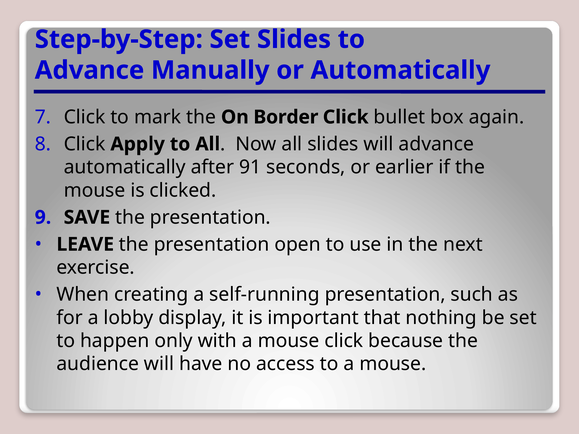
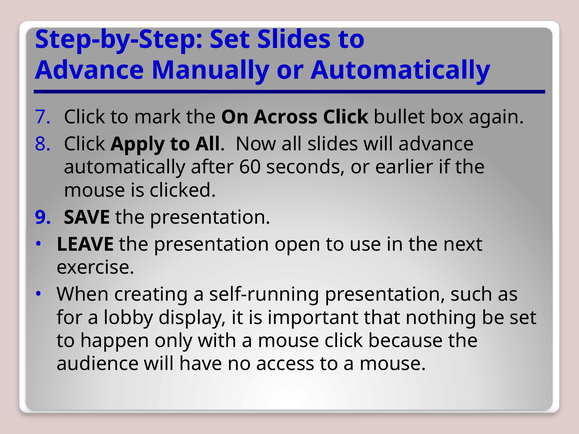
Border: Border -> Across (286, 117)
91: 91 -> 60 (250, 167)
